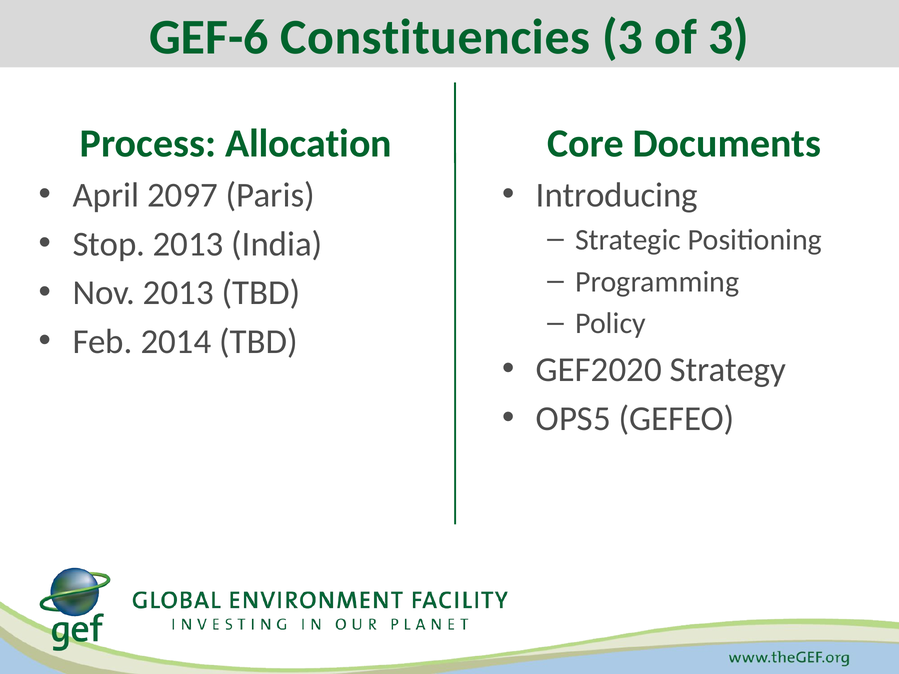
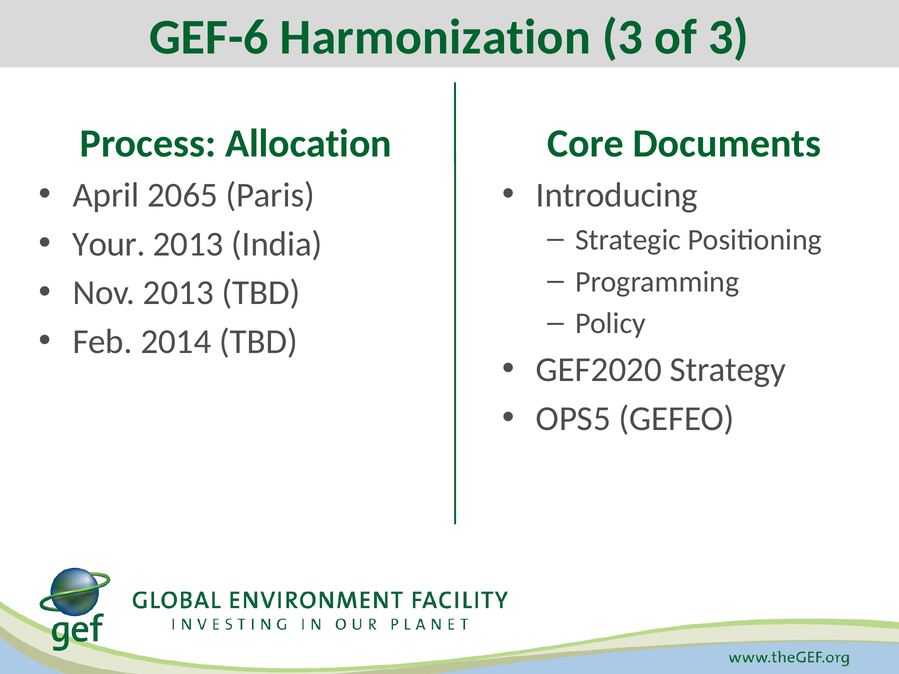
Constituencies: Constituencies -> Harmonization (435, 37)
2097: 2097 -> 2065 (183, 195)
Stop: Stop -> Your (109, 244)
